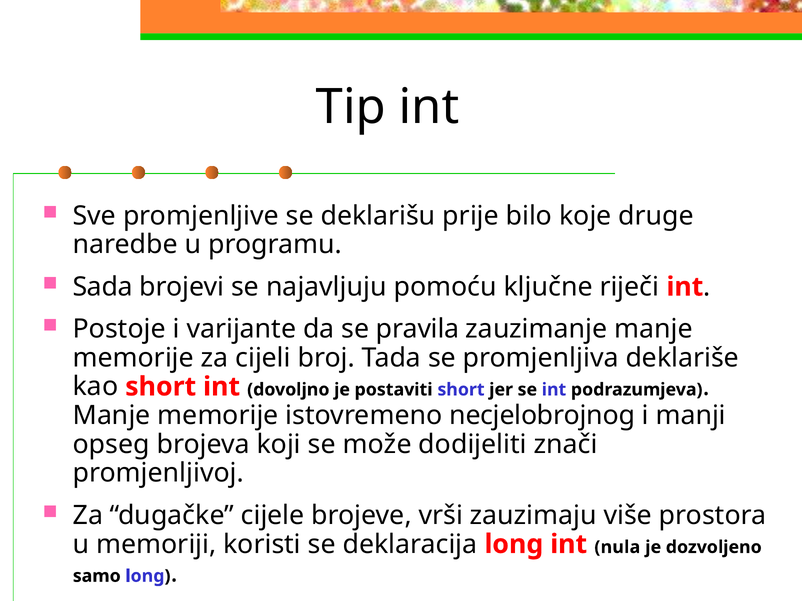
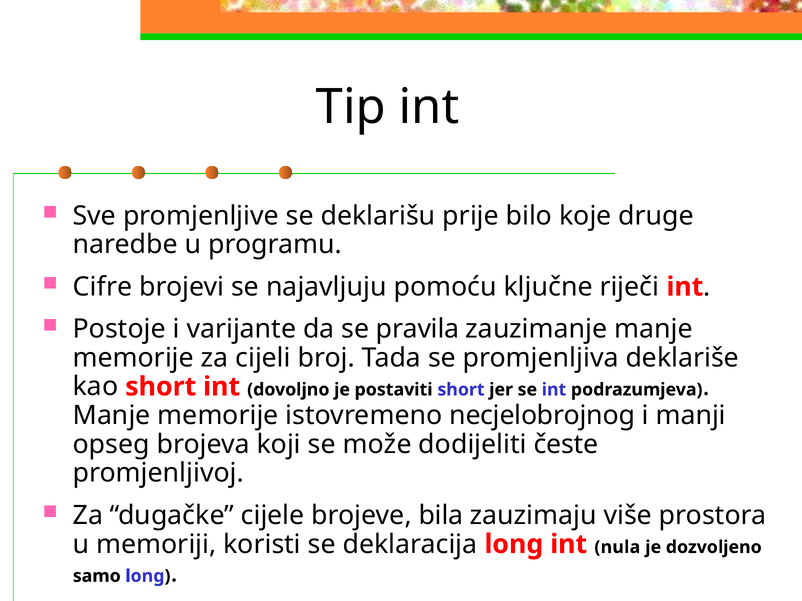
Sada: Sada -> Cifre (103, 287)
znači: znači -> česte (566, 445)
vrši: vrši -> bila (441, 516)
